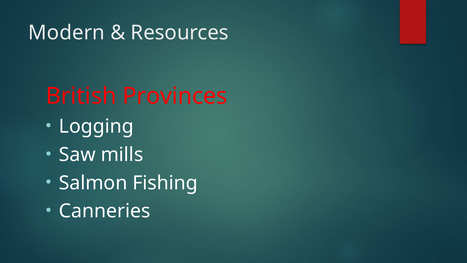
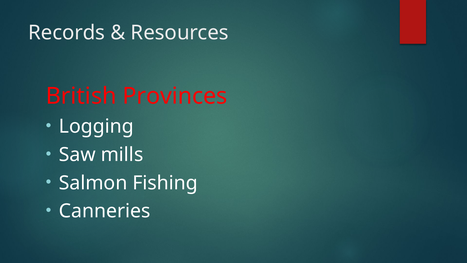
Modern: Modern -> Records (67, 33)
